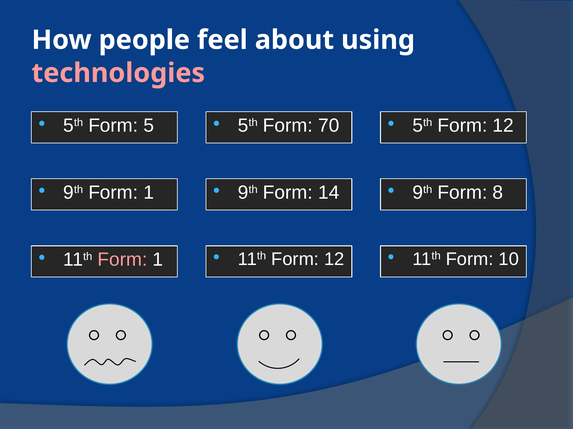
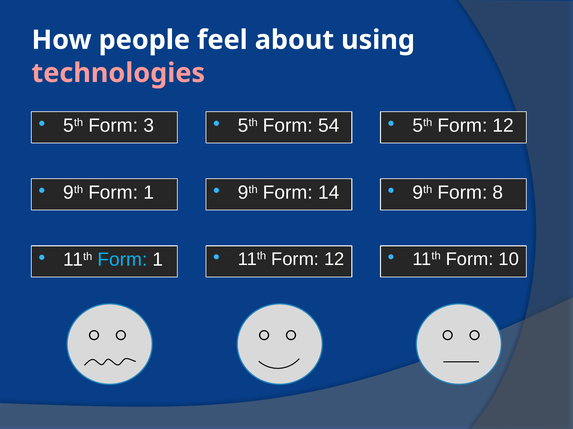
5: 5 -> 3 (149, 126)
70: 70 -> 54 (329, 126)
Form colour: pink -> light blue (122, 260)
